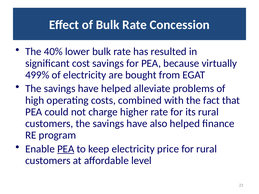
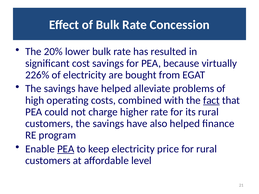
40%: 40% -> 20% (53, 52)
499%: 499% -> 226% (37, 75)
fact underline: none -> present (211, 100)
